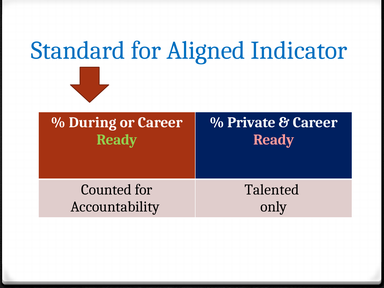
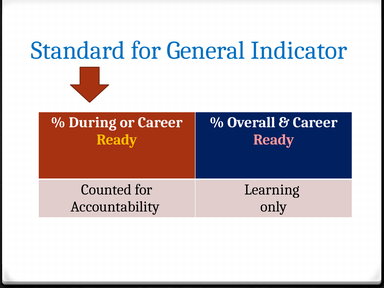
Aligned: Aligned -> General (206, 50)
Private: Private -> Overall (251, 122)
Ready colour: light green -> yellow (117, 140)
Talented: Talented -> Learning (272, 190)
